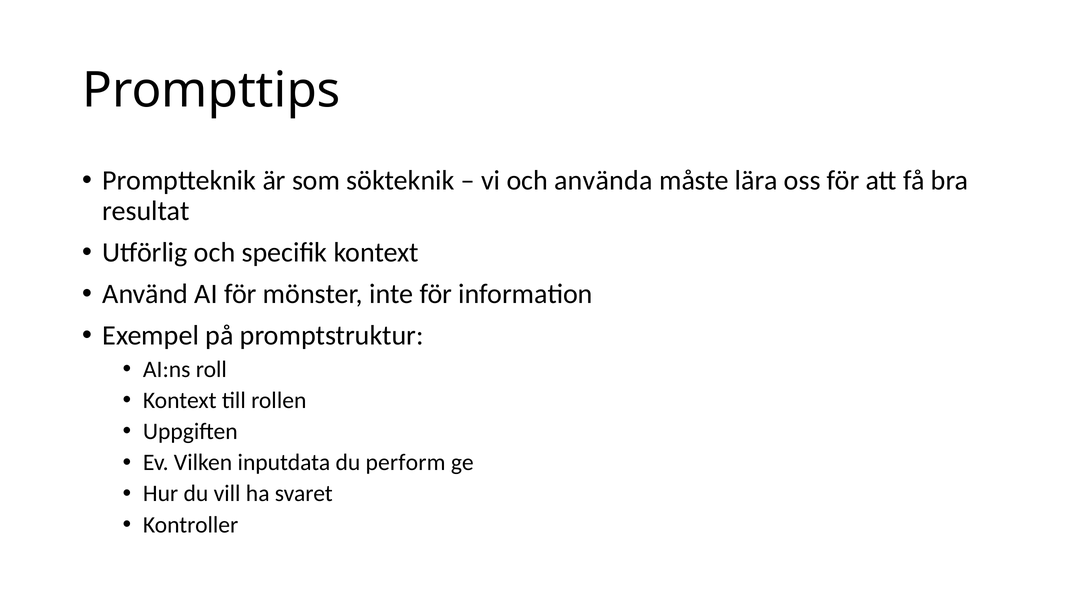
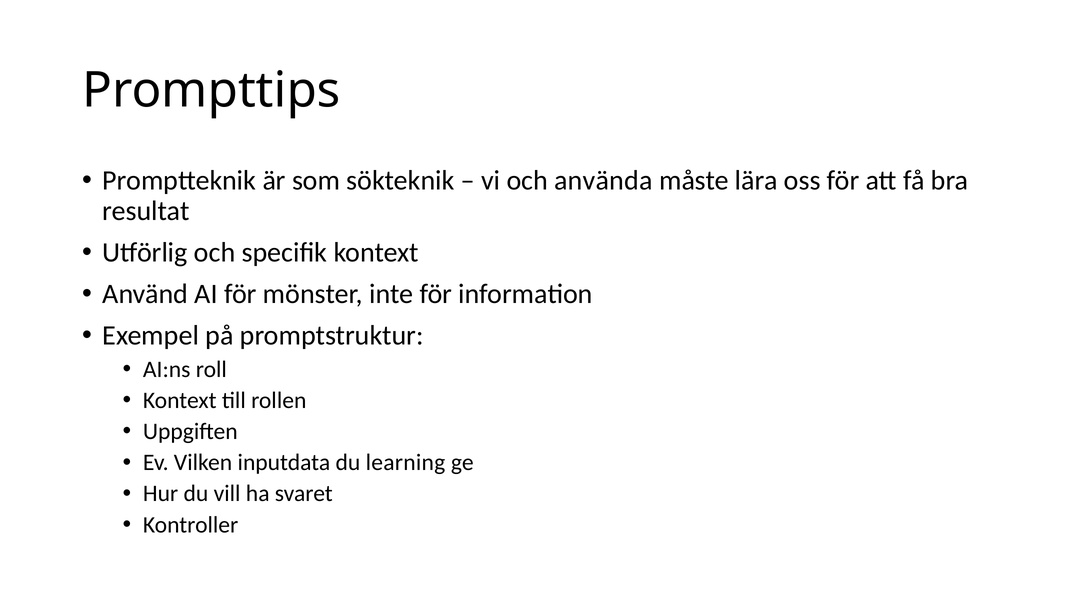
perform: perform -> learning (405, 462)
